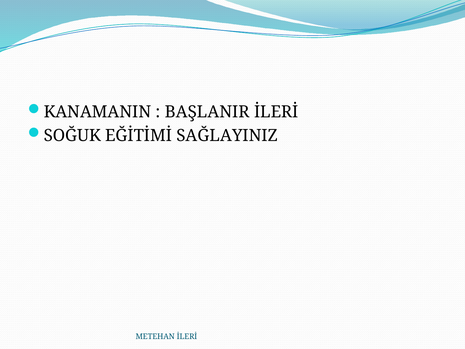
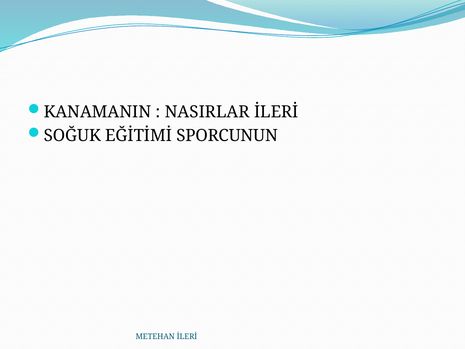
BAŞLANIR: BAŞLANIR -> NASIRLAR (207, 112)
SAĞLAYINIZ: SAĞLAYINIZ -> SPORCUNUN (227, 135)
